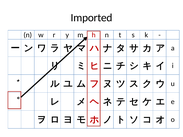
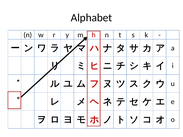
Imported: Imported -> Alphabet (91, 18)
